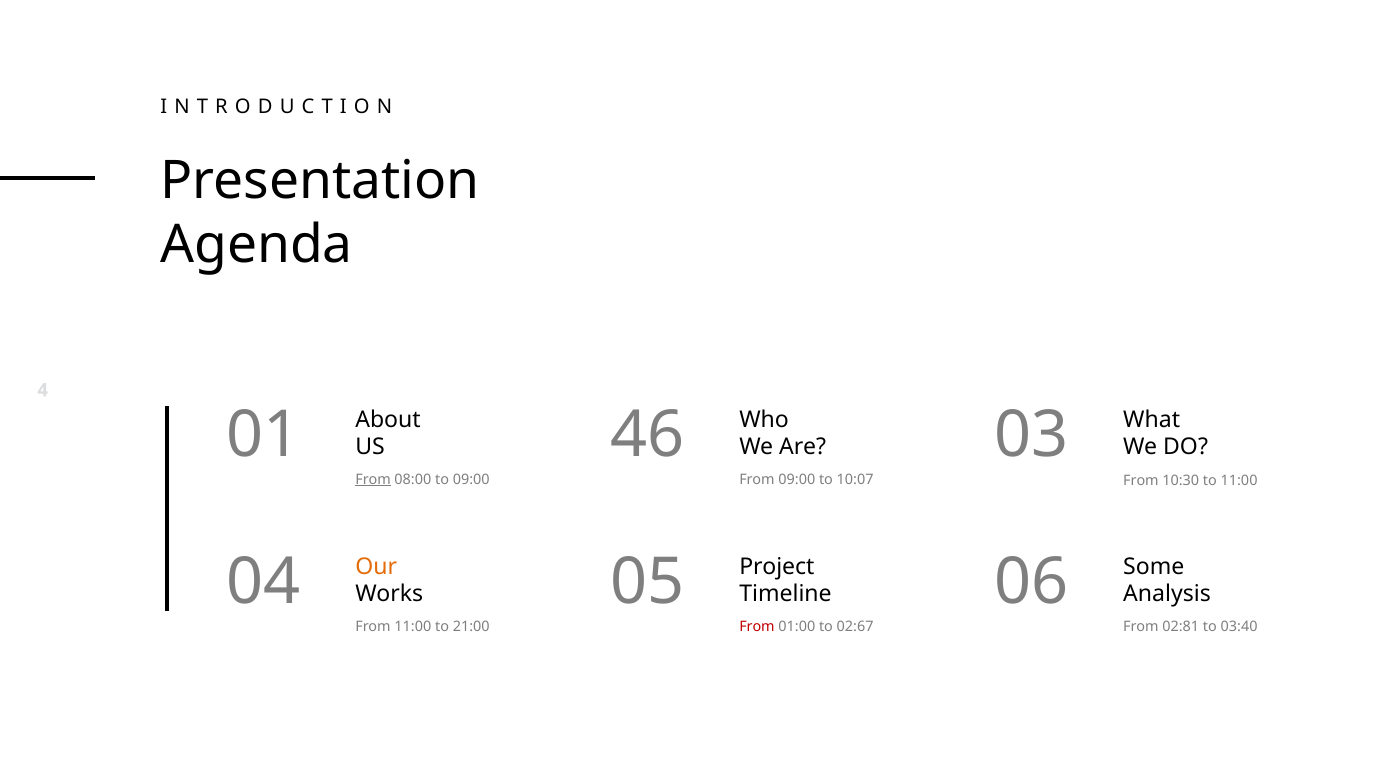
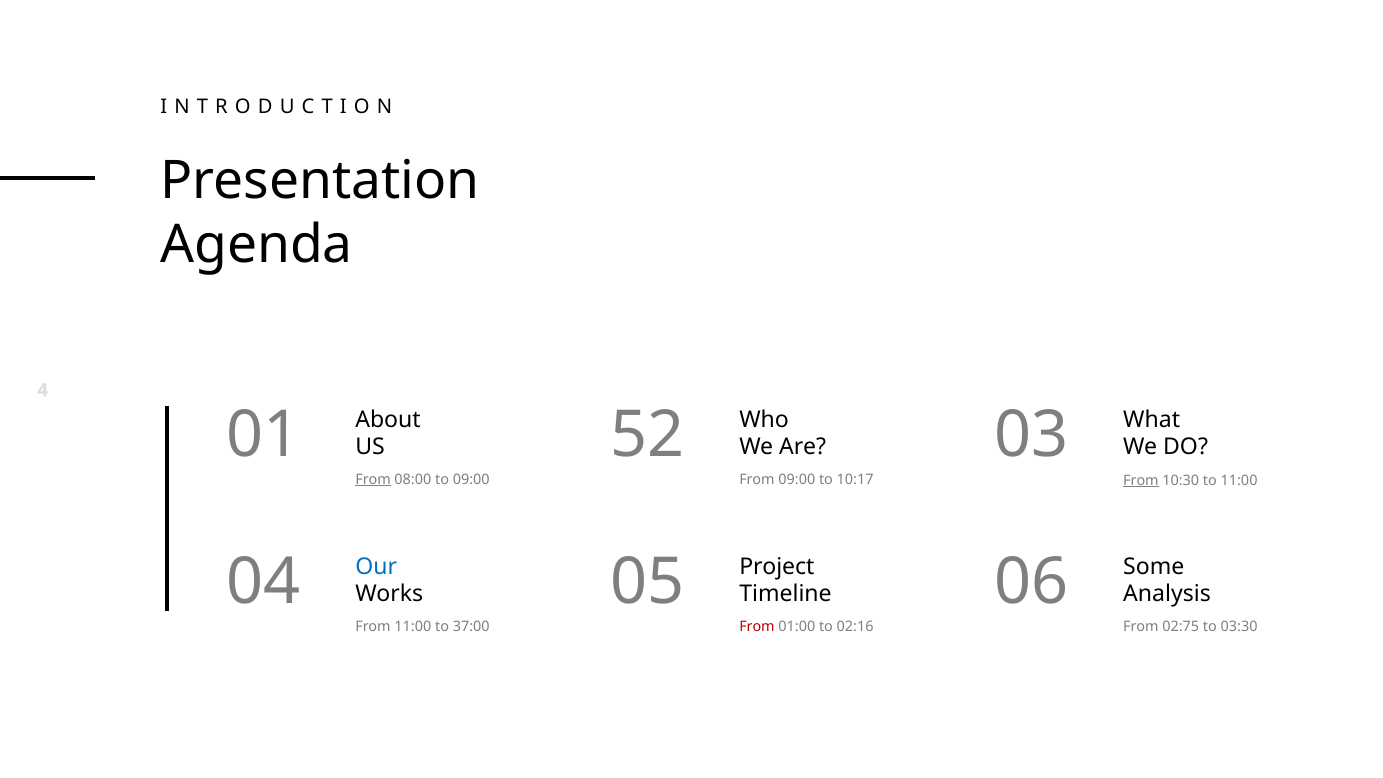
46: 46 -> 52 (647, 435)
10:07: 10:07 -> 10:17 (855, 480)
From underline: none -> present (1141, 480)
Our colour: orange -> blue (376, 566)
21:00: 21:00 -> 37:00 (471, 626)
02:67: 02:67 -> 02:16 (855, 626)
02:81: 02:81 -> 02:75 (1181, 627)
03:40: 03:40 -> 03:30 (1239, 627)
